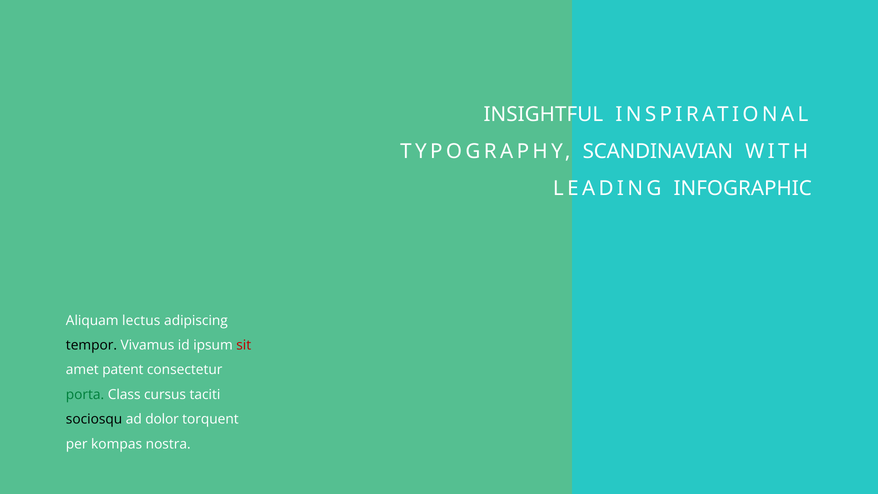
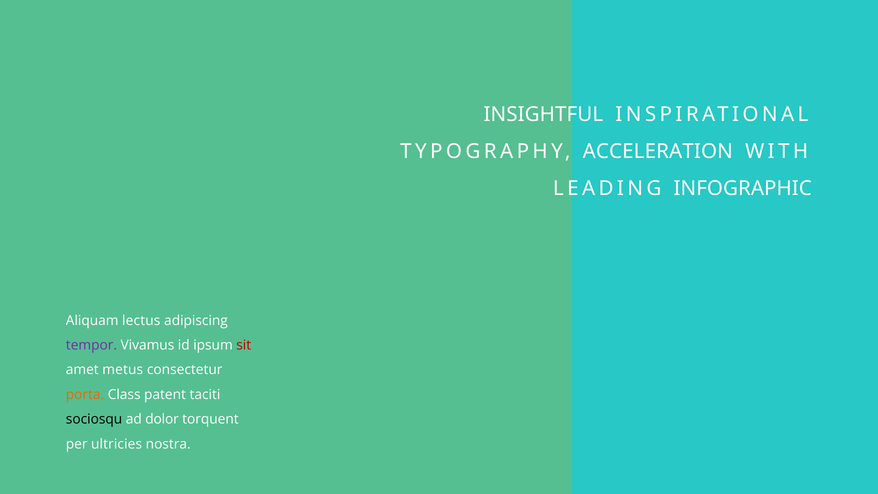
SCANDINAVIAN: SCANDINAVIAN -> ACCELERATION (658, 152)
tempor colour: black -> purple (91, 345)
patent: patent -> metus (123, 370)
porta colour: green -> orange (85, 395)
cursus: cursus -> patent (165, 395)
kompas: kompas -> ultricies (117, 444)
